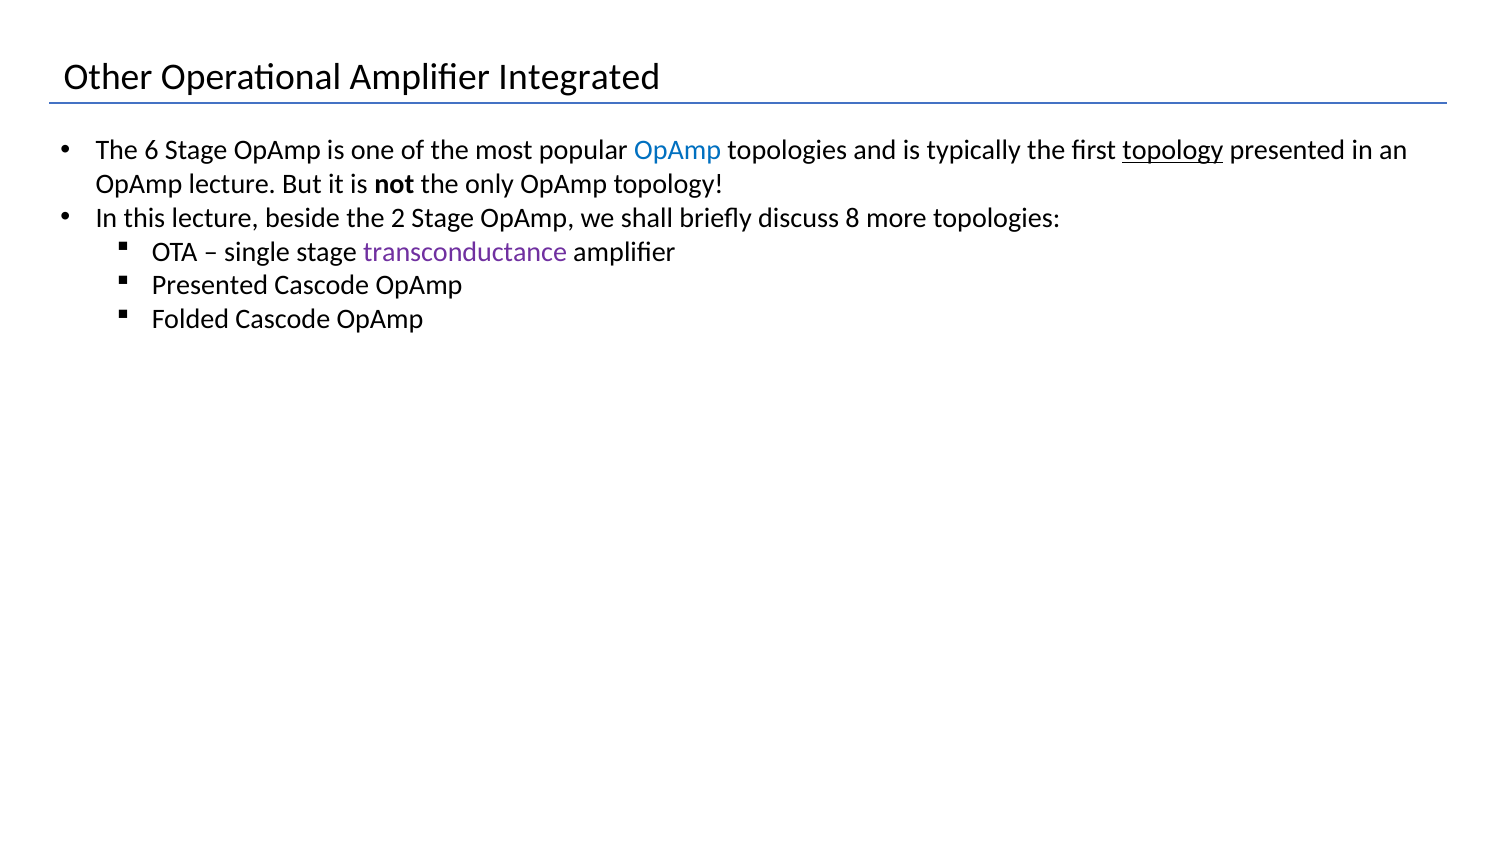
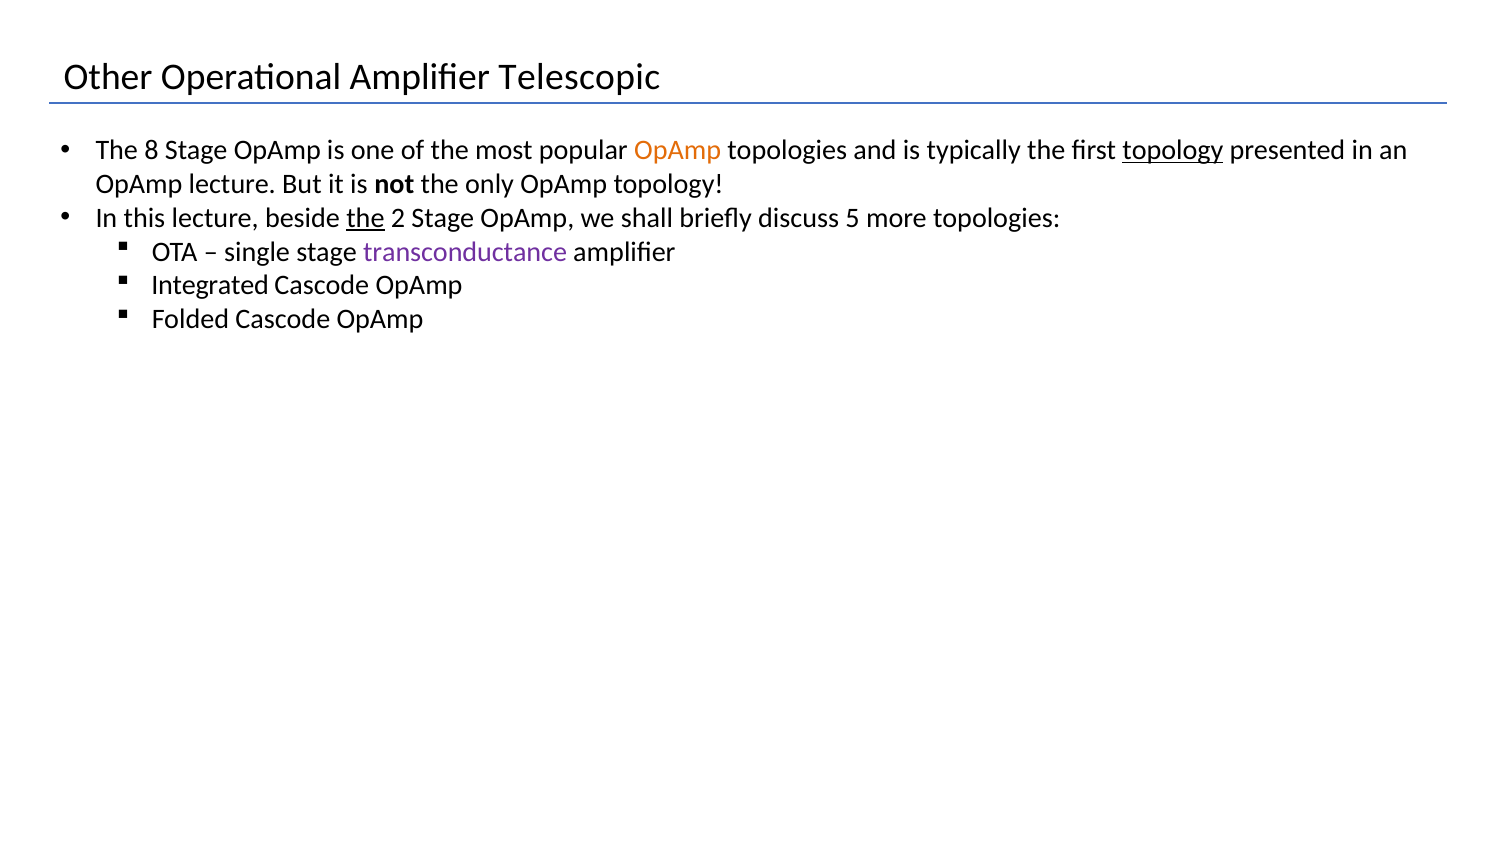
Integrated: Integrated -> Telescopic (579, 77)
6: 6 -> 8 (151, 150)
OpAmp colour: blue -> orange (678, 150)
the underline: none -> present (365, 218)
8: 8 -> 5 (853, 218)
Presented: Presented -> Integrated (210, 286)
